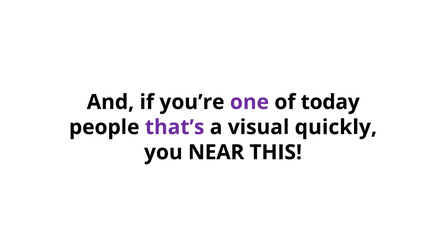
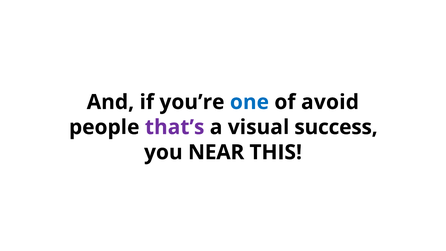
one colour: purple -> blue (249, 102)
today: today -> avoid (330, 102)
quickly: quickly -> success (336, 127)
